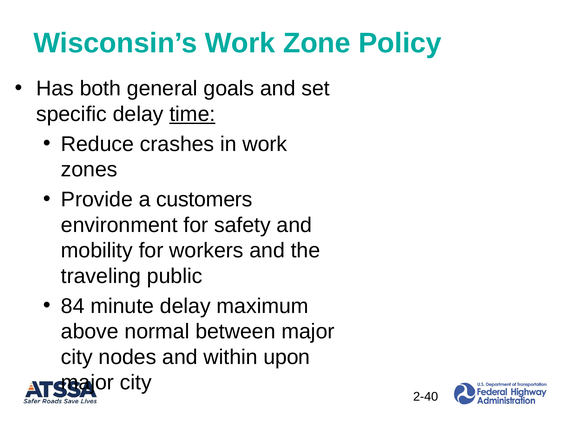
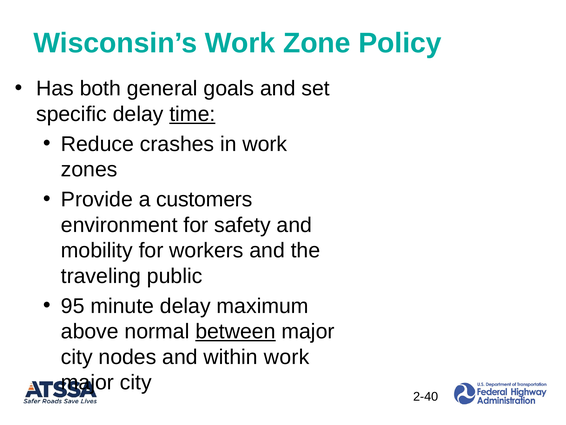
84: 84 -> 95 (73, 306)
between underline: none -> present (235, 331)
within upon: upon -> work (287, 357)
